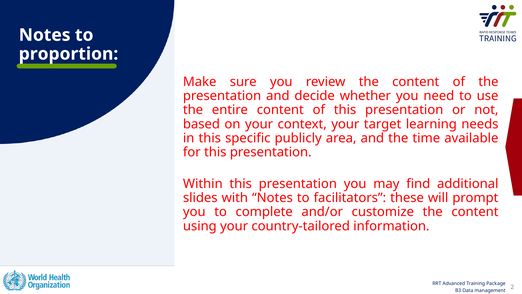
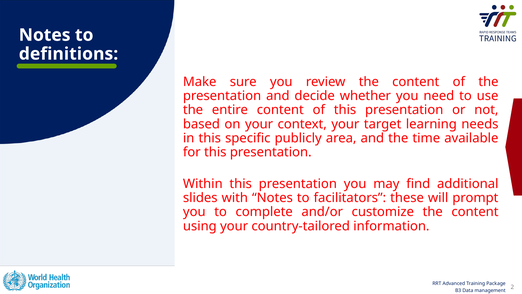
proportion: proportion -> definitions (69, 54)
